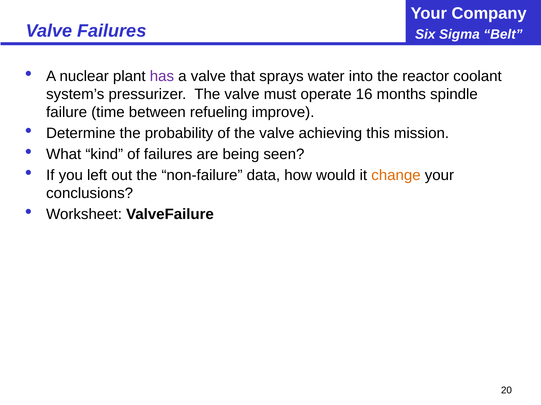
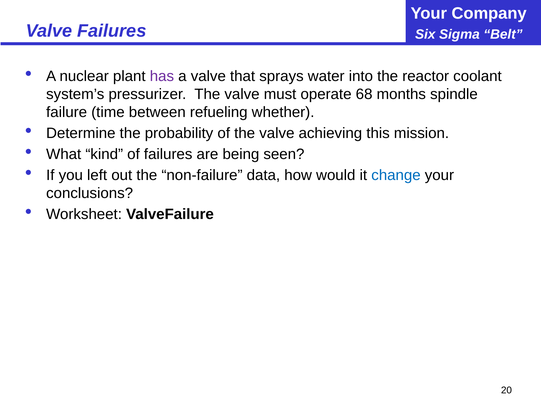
16: 16 -> 68 (364, 95)
improve: improve -> whether (283, 113)
change colour: orange -> blue (396, 176)
